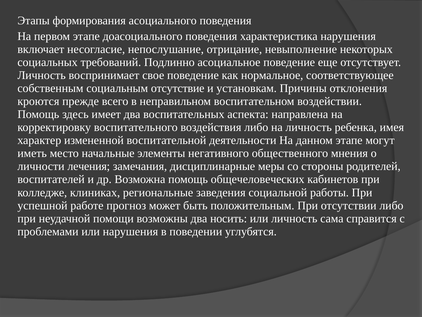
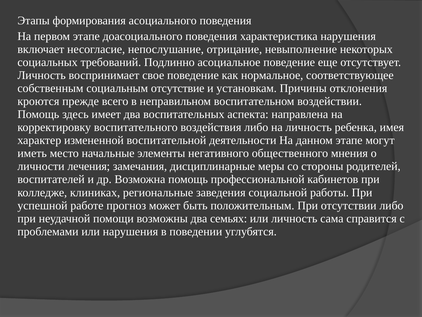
общечеловеческих: общечеловеческих -> профессиональной (258, 179)
носить: носить -> семьях (229, 218)
